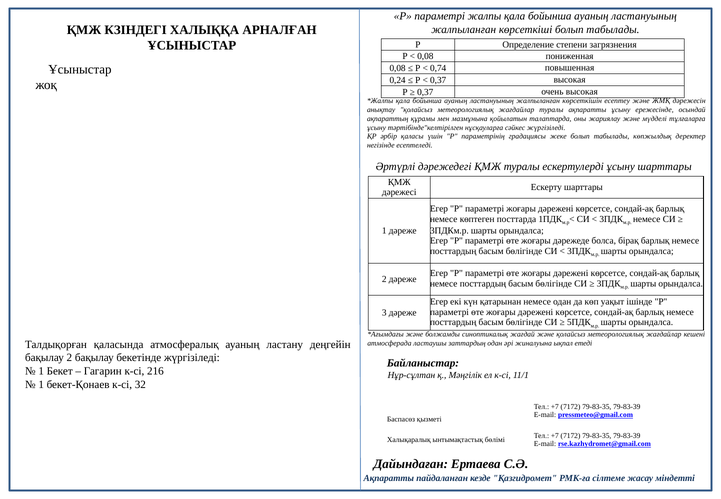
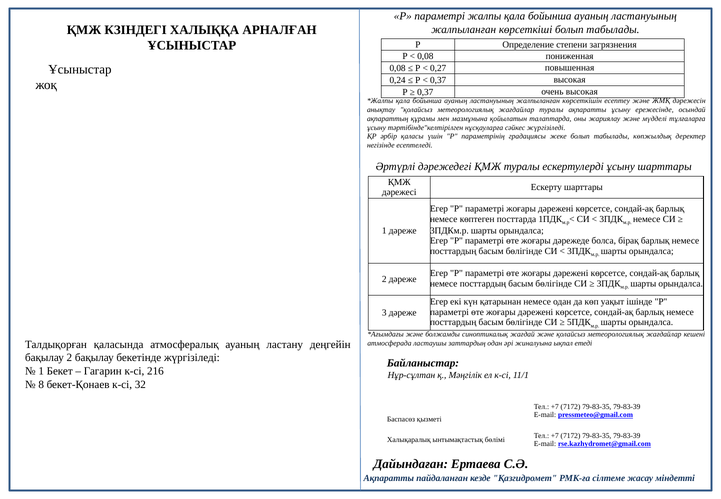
0,74: 0,74 -> 0,27 (438, 68)
1: 1 -> 8 (41, 384)
